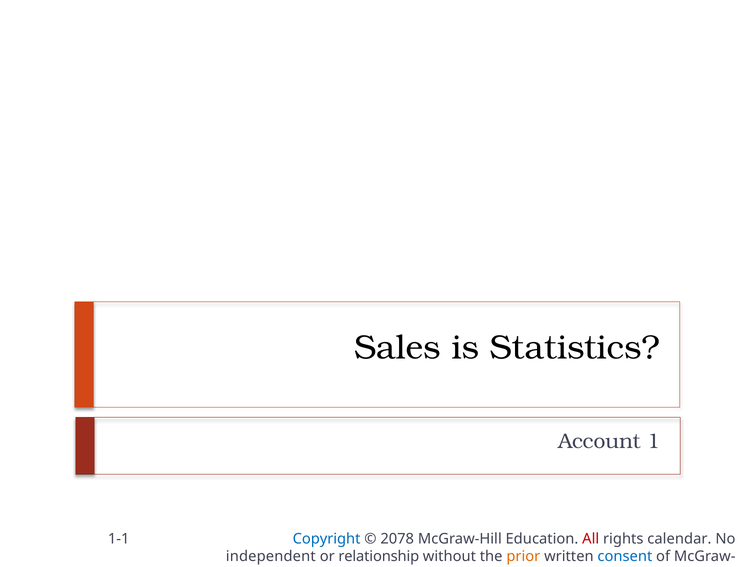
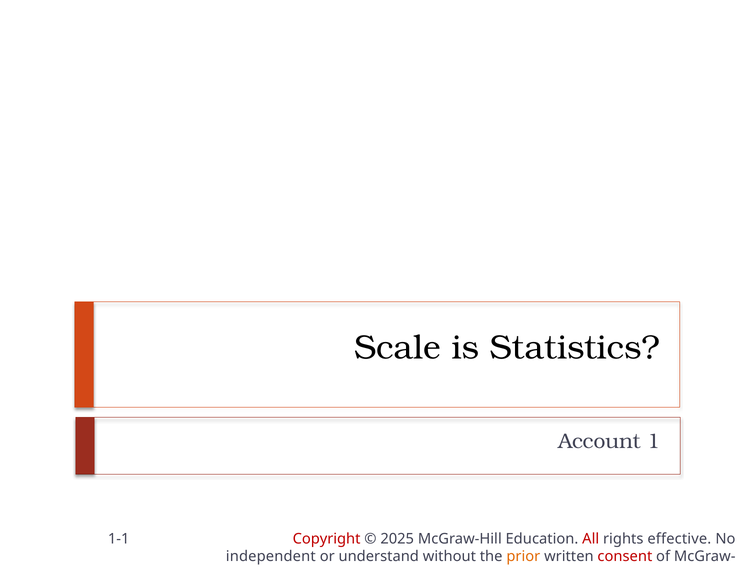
Sales: Sales -> Scale (397, 348)
Copyright colour: blue -> red (327, 539)
2078: 2078 -> 2025 (397, 539)
calendar: calendar -> effective (679, 539)
relationship: relationship -> understand (379, 557)
consent colour: blue -> red (625, 557)
